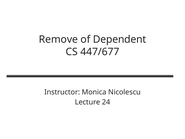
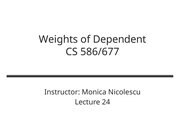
Remove: Remove -> Weights (58, 39)
447/677: 447/677 -> 586/677 (100, 52)
